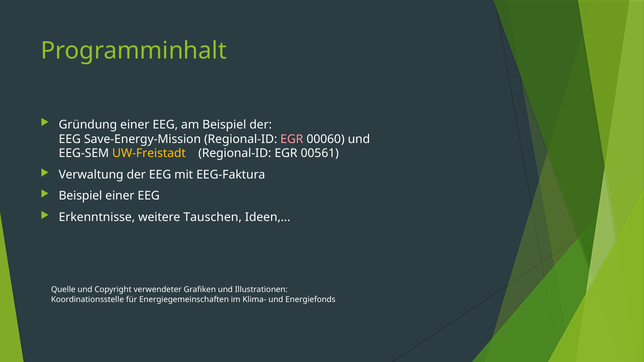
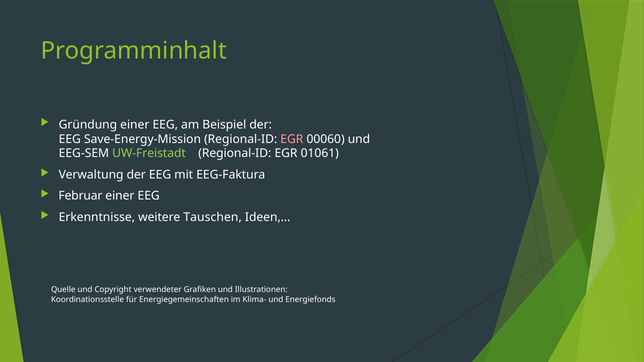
UW-Freistadt colour: yellow -> light green (149, 154)
00561: 00561 -> 01061 (320, 154)
Beispiel: Beispiel -> Februar (80, 196)
